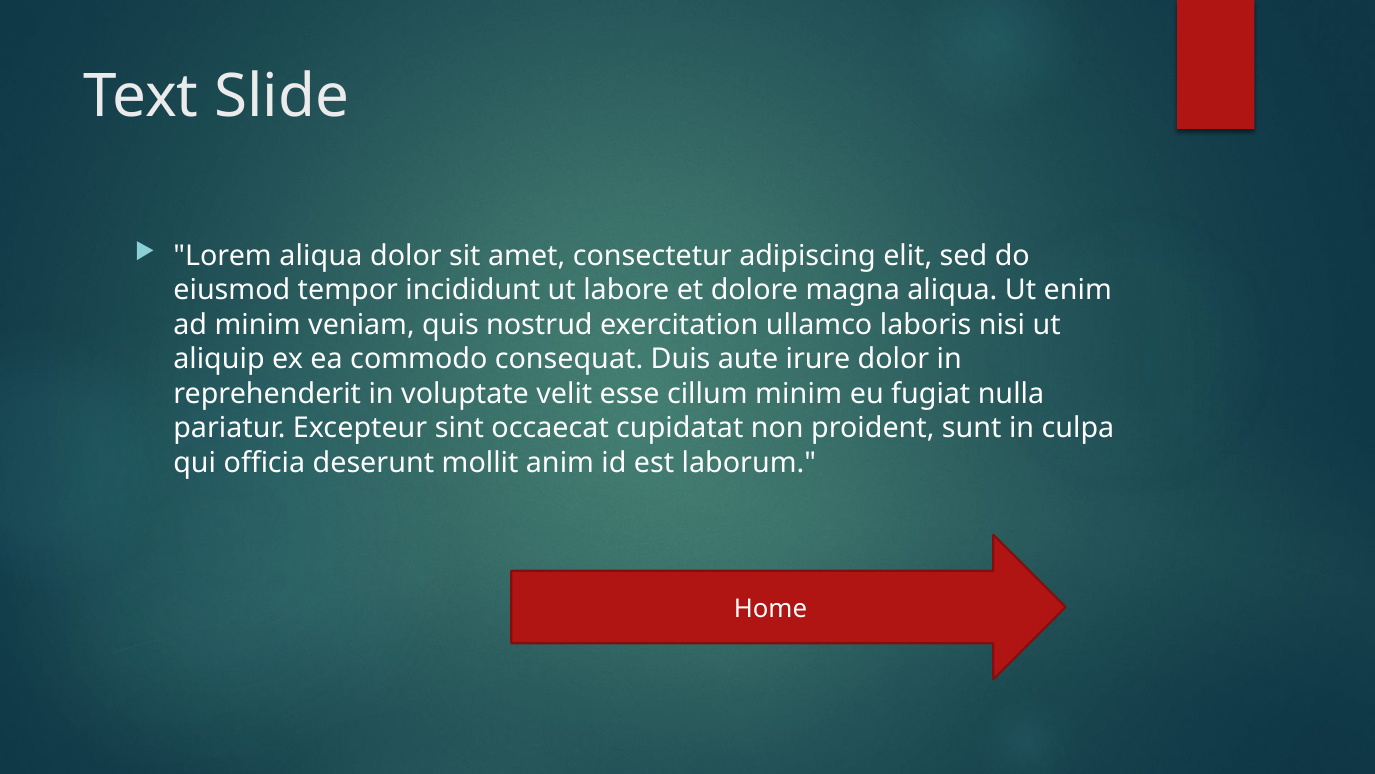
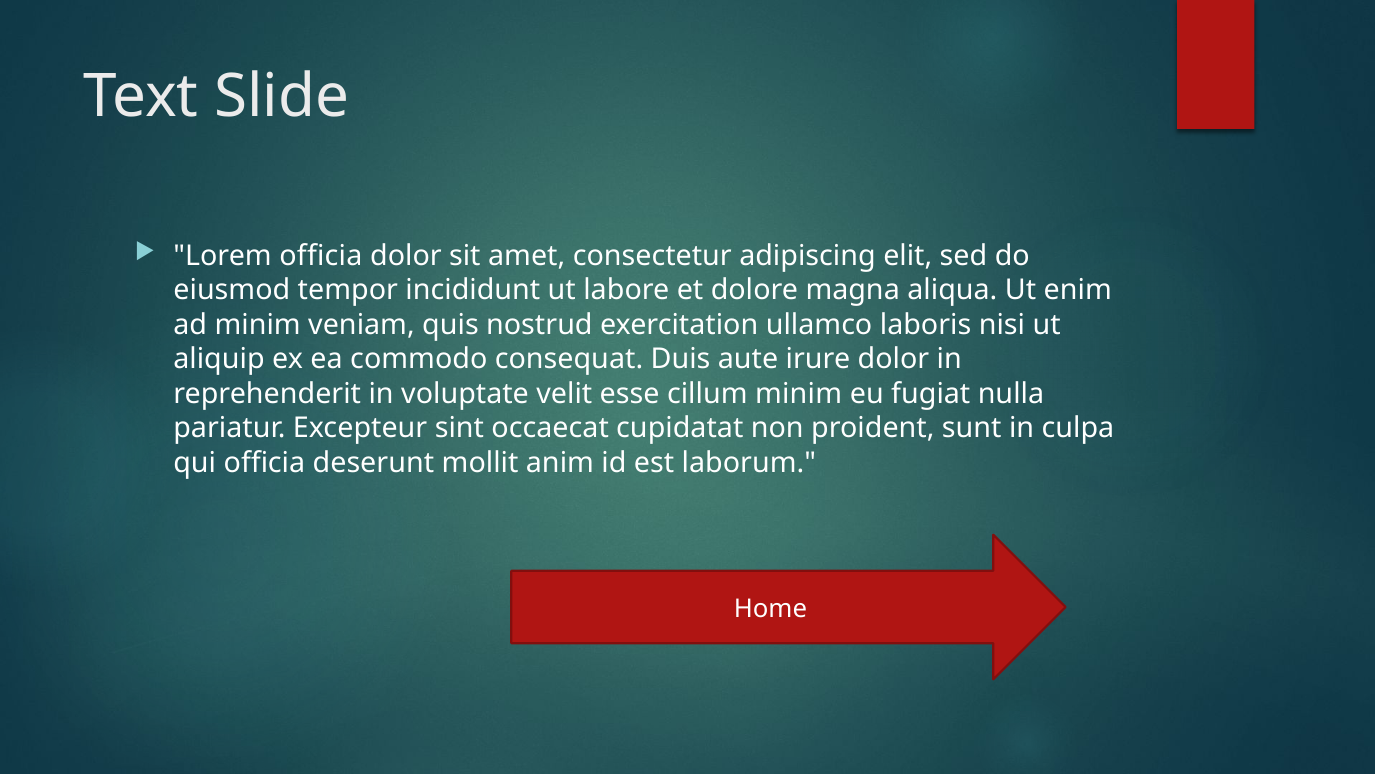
Lorem aliqua: aliqua -> officia (321, 256)
